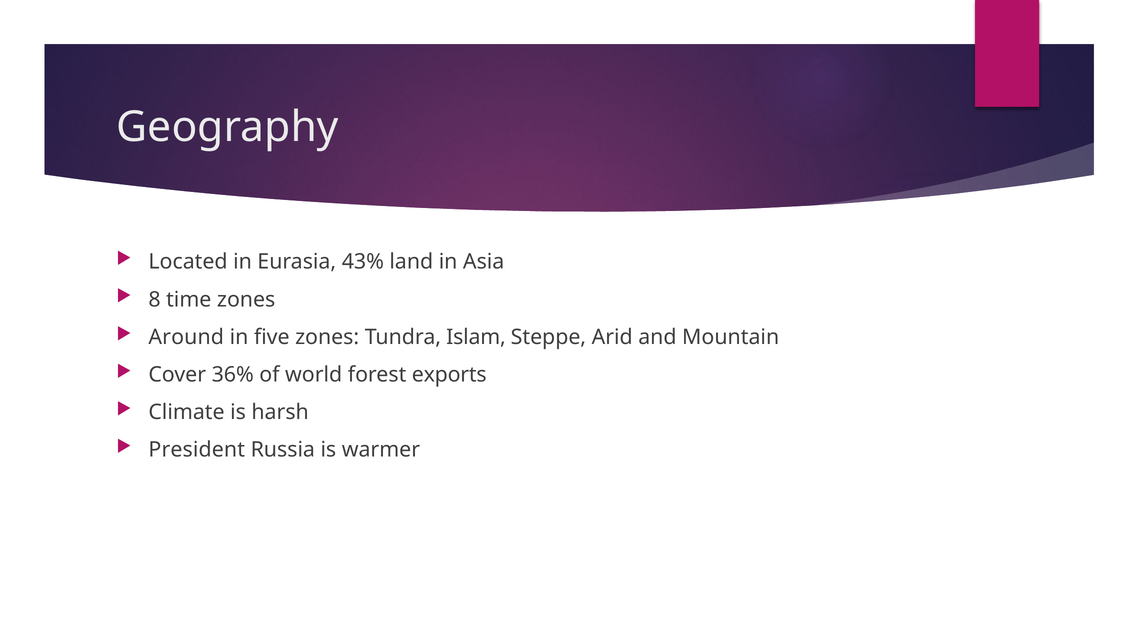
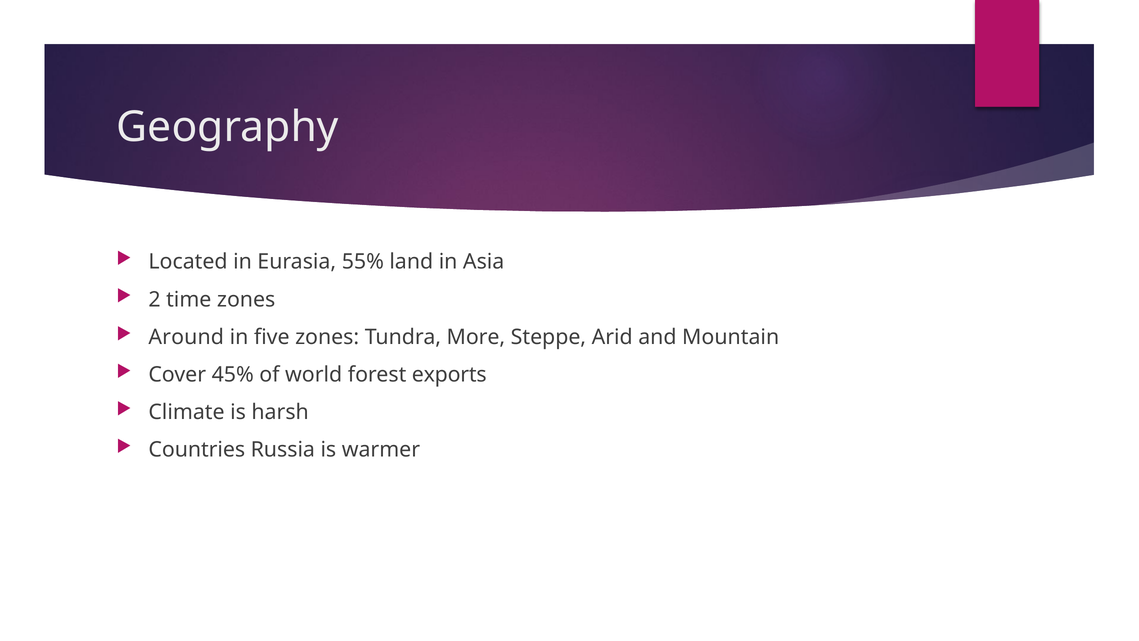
43%: 43% -> 55% (363, 262)
8: 8 -> 2 (155, 299)
Islam: Islam -> More (476, 337)
36%: 36% -> 45% (233, 374)
President: President -> Countries (197, 449)
